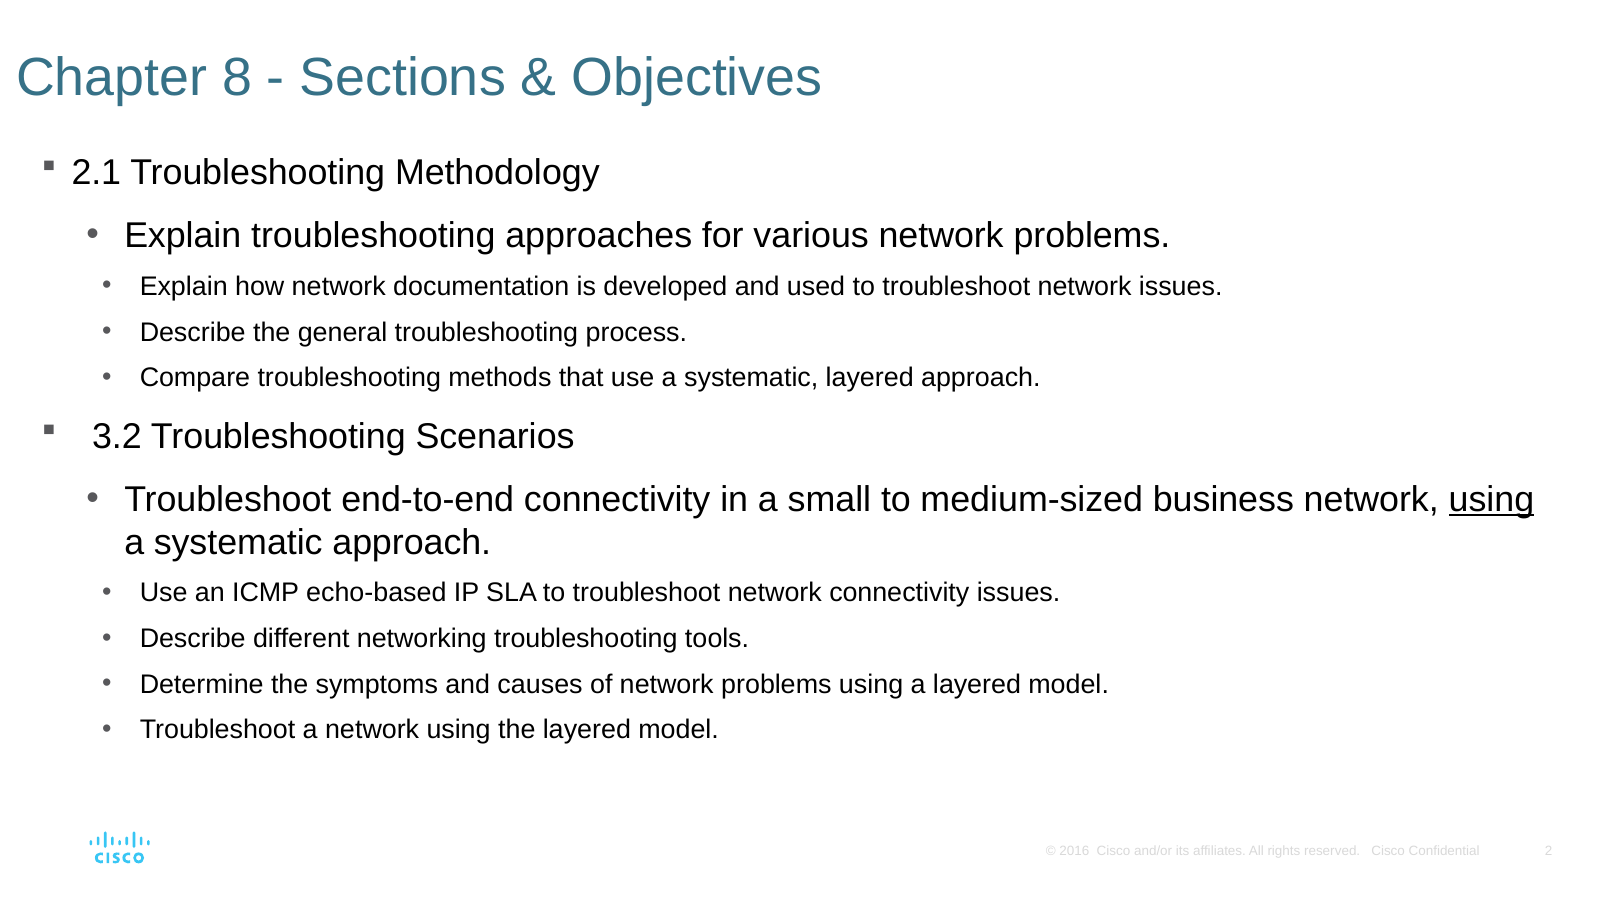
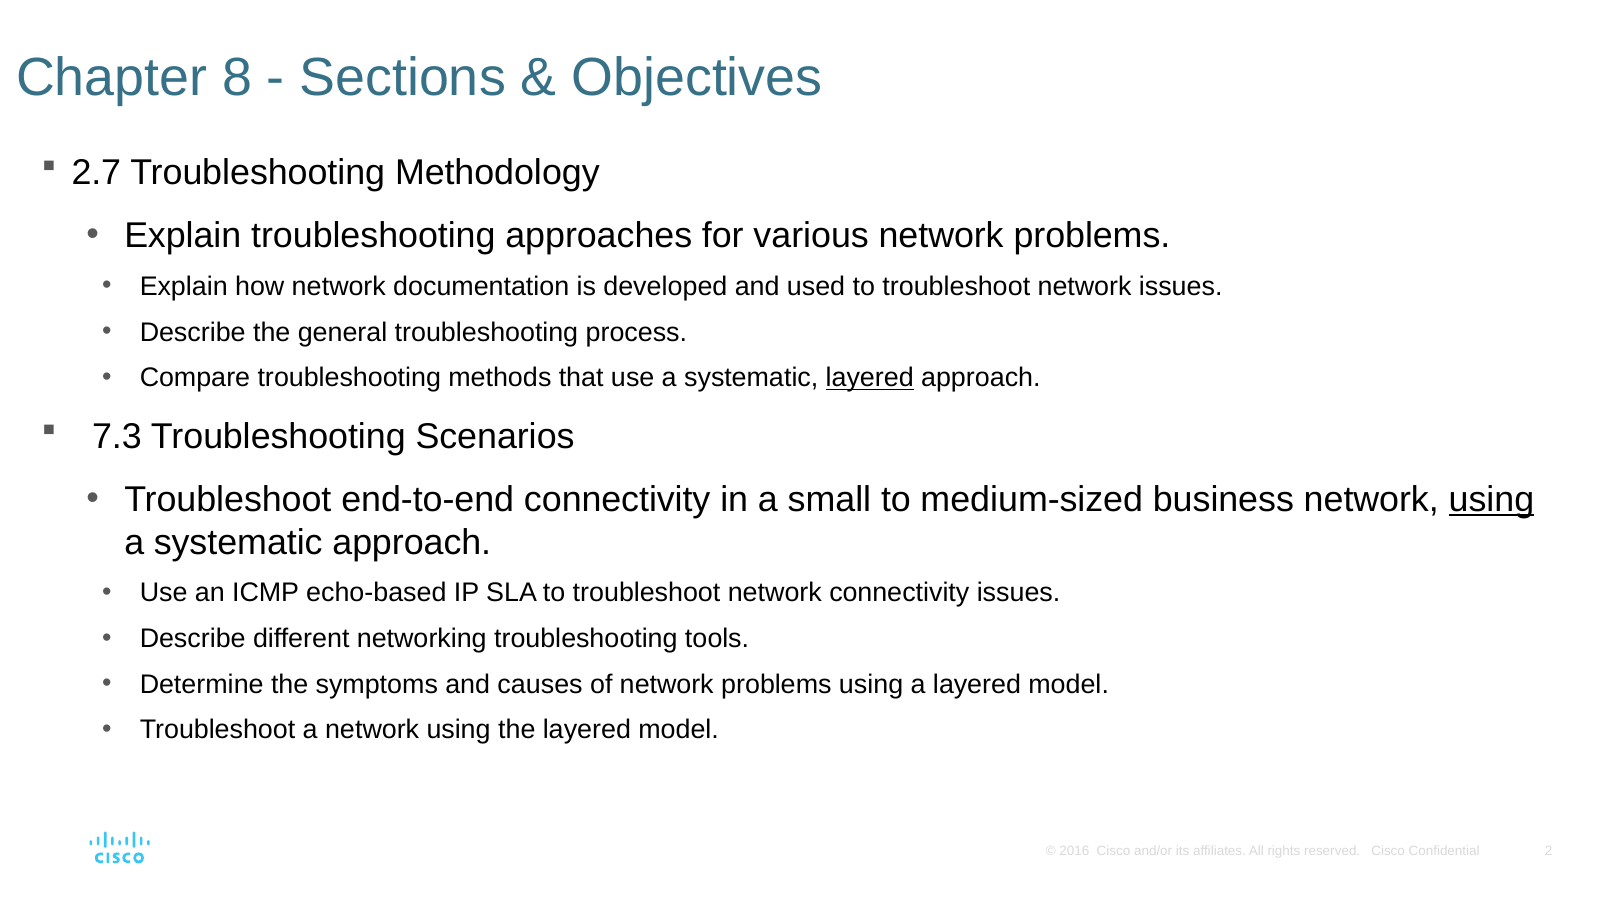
2.1: 2.1 -> 2.7 (96, 173)
layered underline: none -> present (870, 378)
3.2: 3.2 -> 7.3 (117, 437)
